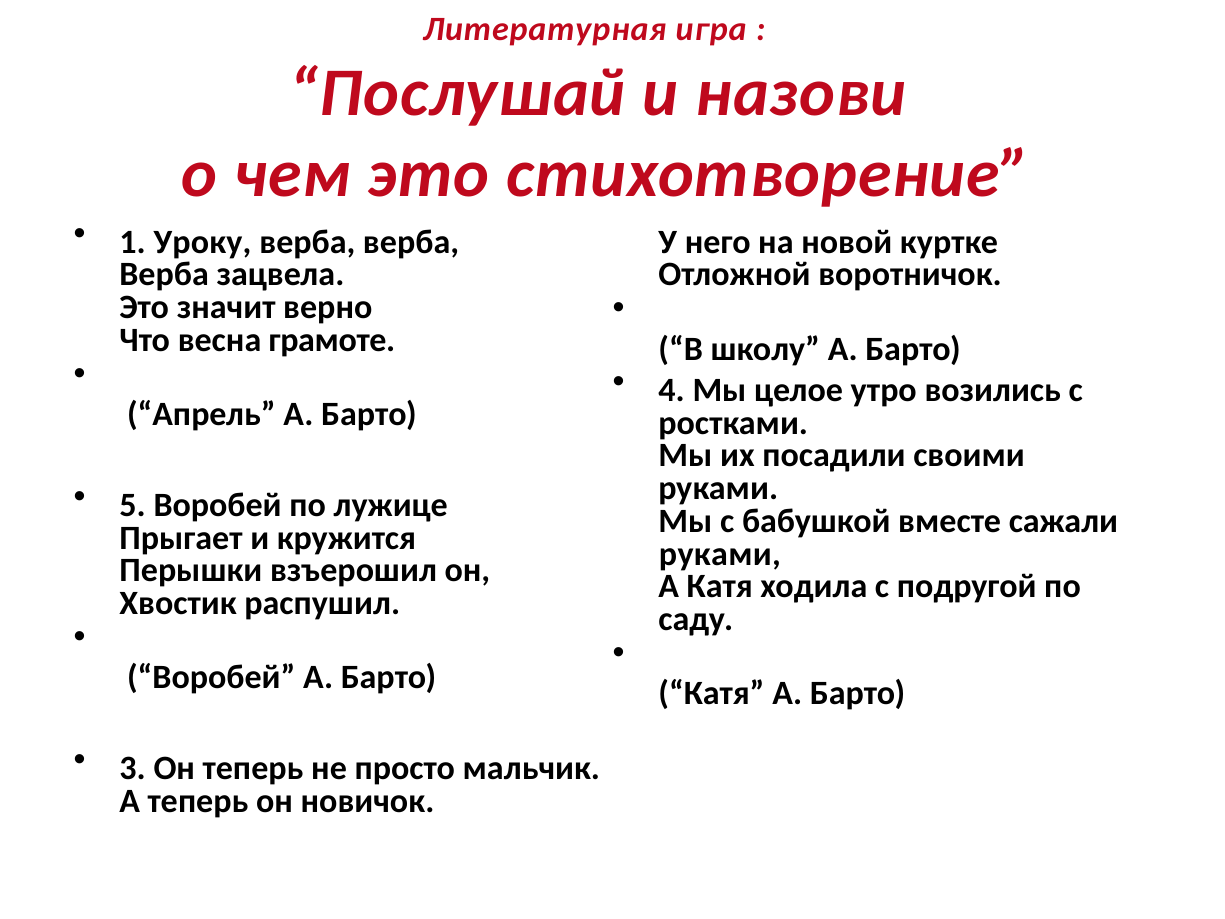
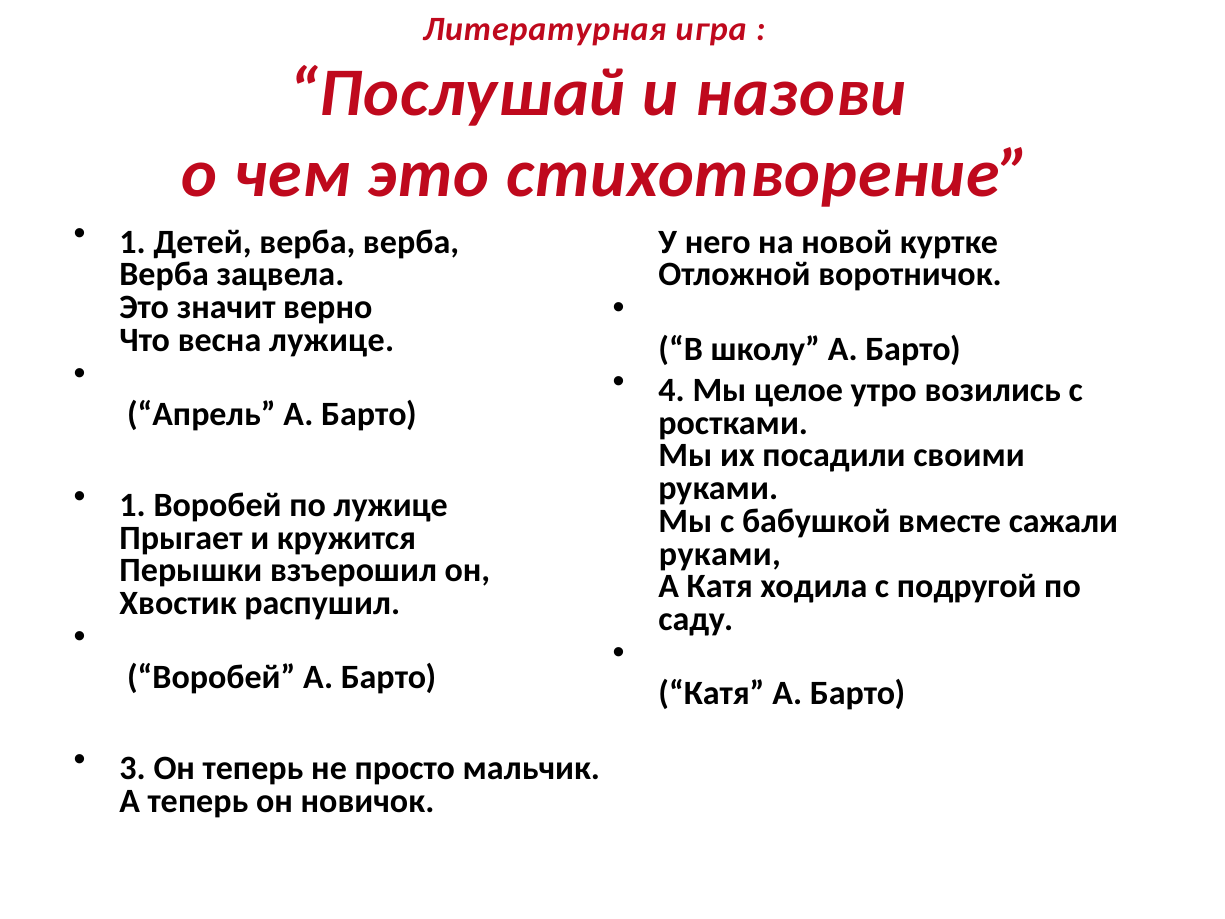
Уроку: Уроку -> Детей (203, 242)
весна грамоте: грамоте -> лужице (332, 340)
5: 5 -> 1 (133, 505)
